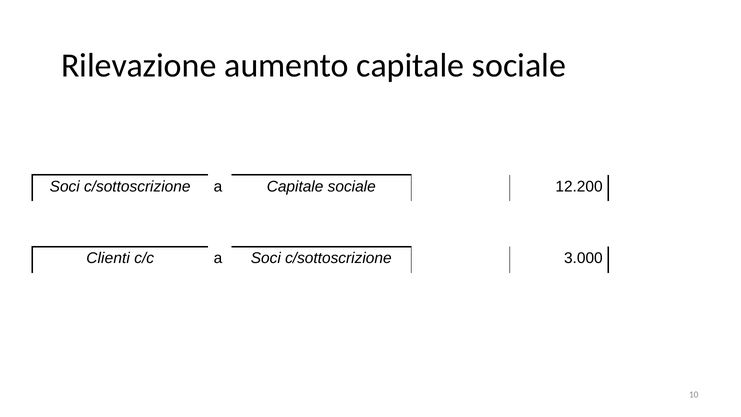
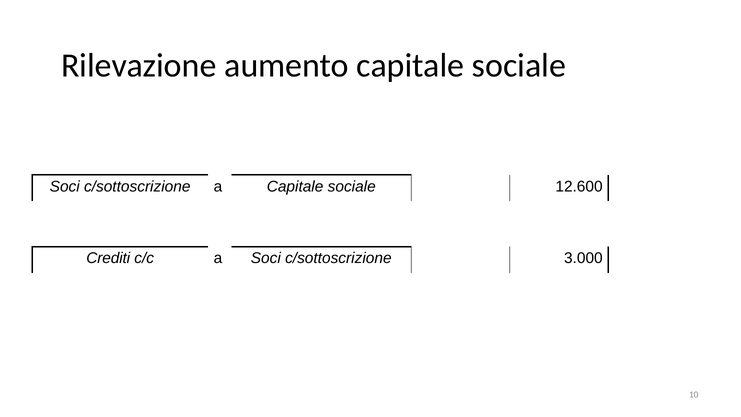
12.200: 12.200 -> 12.600 (579, 187)
Clienti: Clienti -> Crediti (108, 258)
